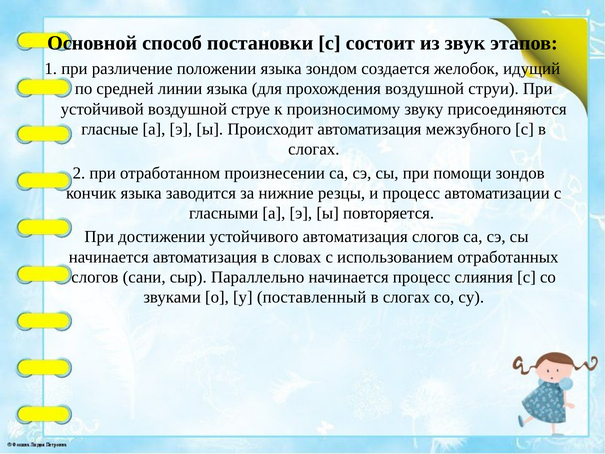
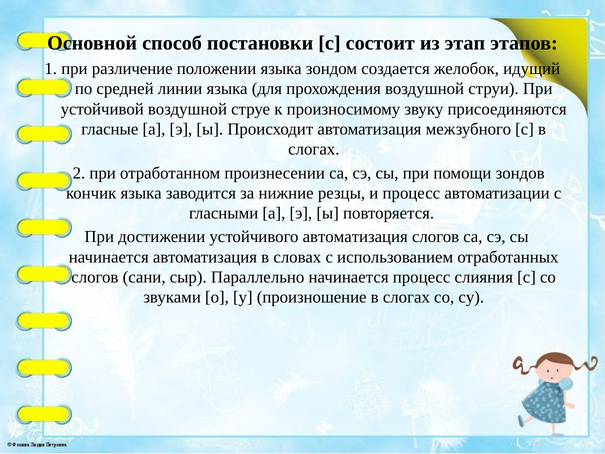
звук: звук -> этап (465, 43)
поставленный: поставленный -> произношение (312, 297)
